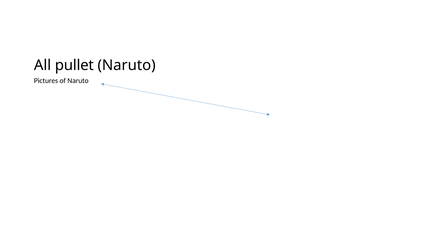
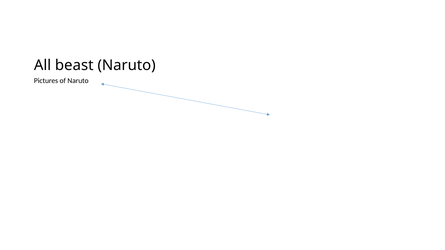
pullet: pullet -> beast (74, 65)
